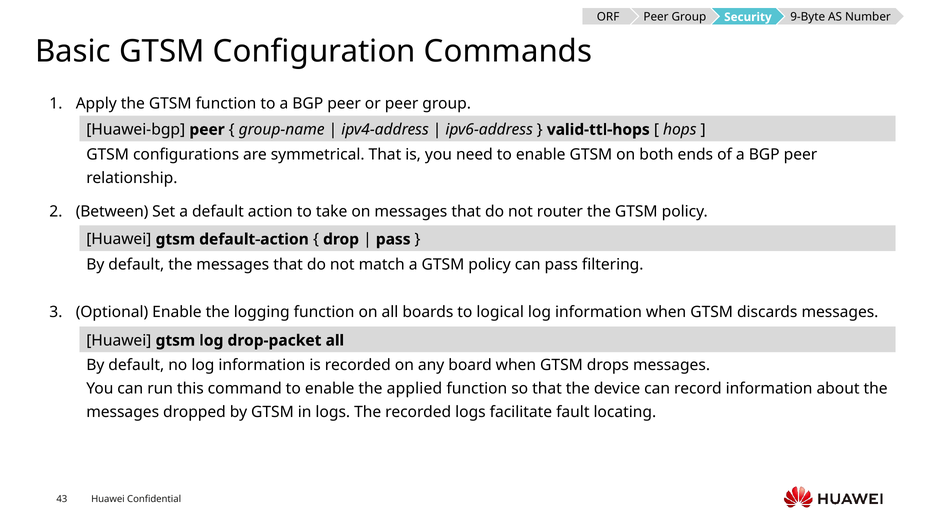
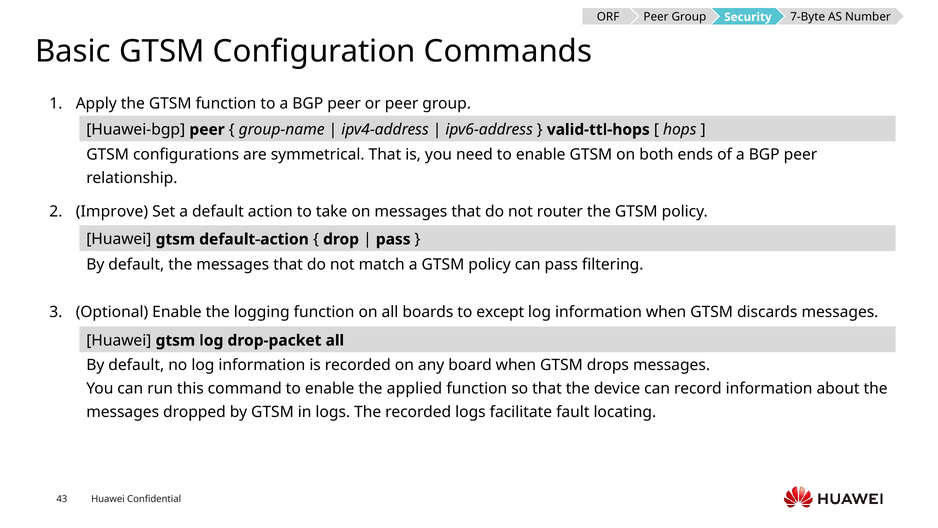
9-Byte: 9-Byte -> 7-Byte (808, 17)
Between: Between -> Improve (112, 212)
logical: logical -> except (500, 312)
